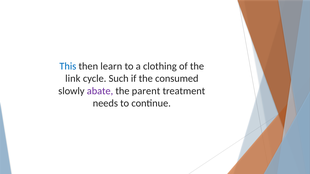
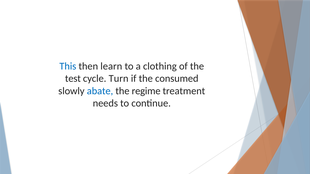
link: link -> test (73, 79)
Such: Such -> Turn (119, 79)
abate colour: purple -> blue (100, 91)
parent: parent -> regime (146, 91)
